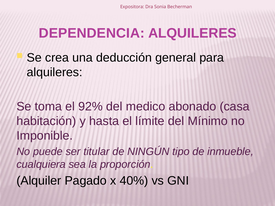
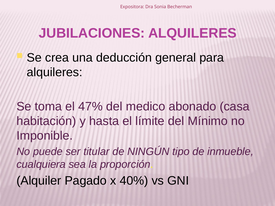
DEPENDENCIA: DEPENDENCIA -> JUBILACIONES (92, 33)
92%: 92% -> 47% (90, 107)
